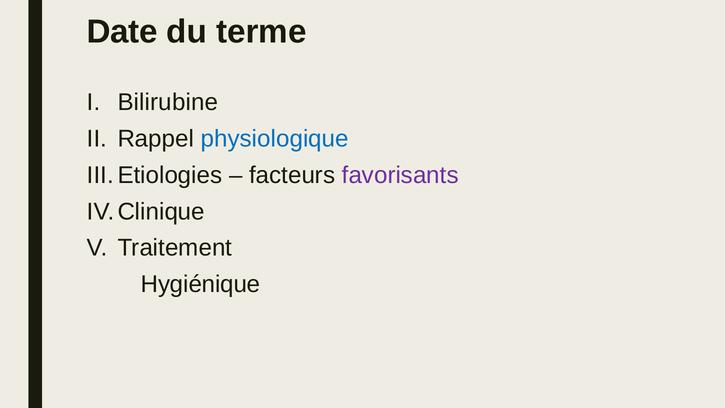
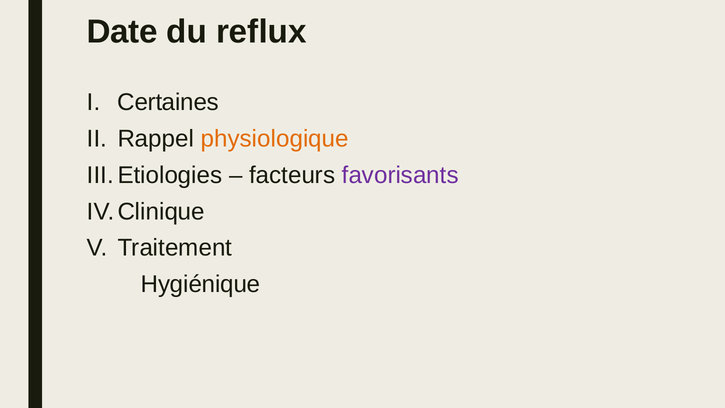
terme: terme -> reflux (261, 32)
Bilirubine: Bilirubine -> Certaines (168, 102)
physiologique colour: blue -> orange (275, 139)
